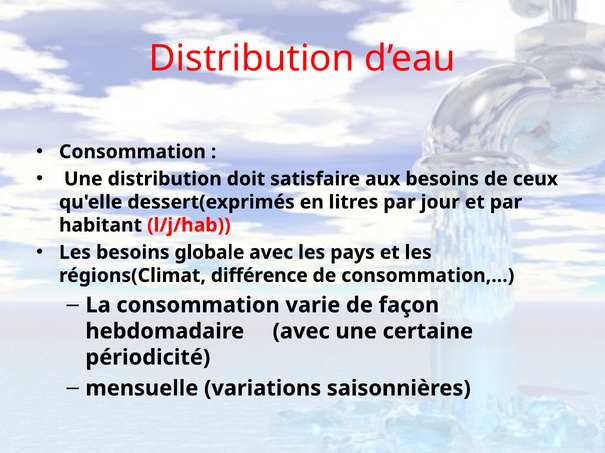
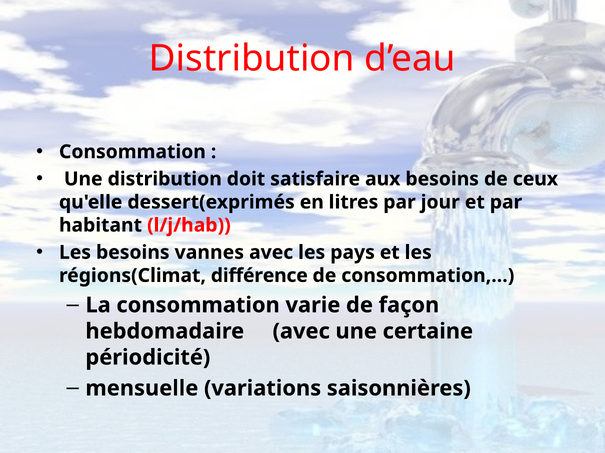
globale: globale -> vannes (209, 253)
